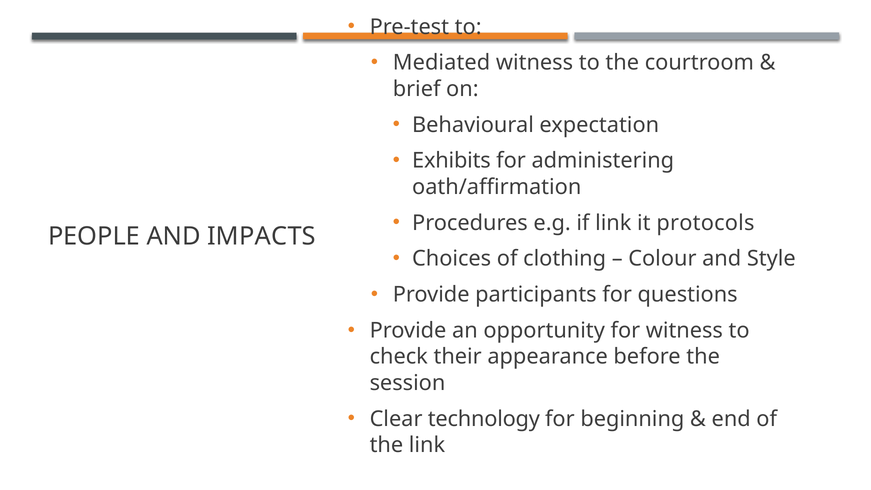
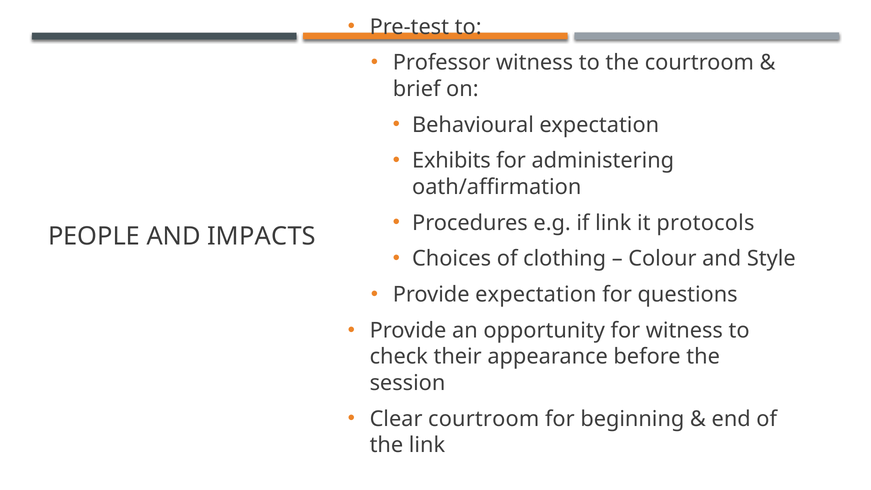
Mediated: Mediated -> Professor (442, 63)
Provide participants: participants -> expectation (536, 295)
Clear technology: technology -> courtroom (484, 419)
